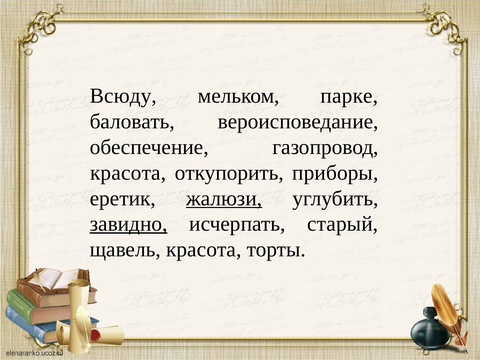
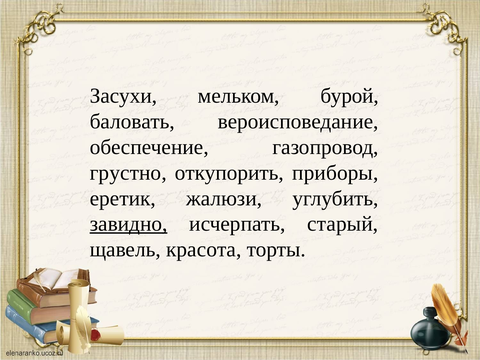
Всюду: Всюду -> Засухи (123, 96)
парке: парке -> бурой (350, 96)
красота: красота -> грустно (128, 173)
жалюзи underline: present -> none (224, 198)
